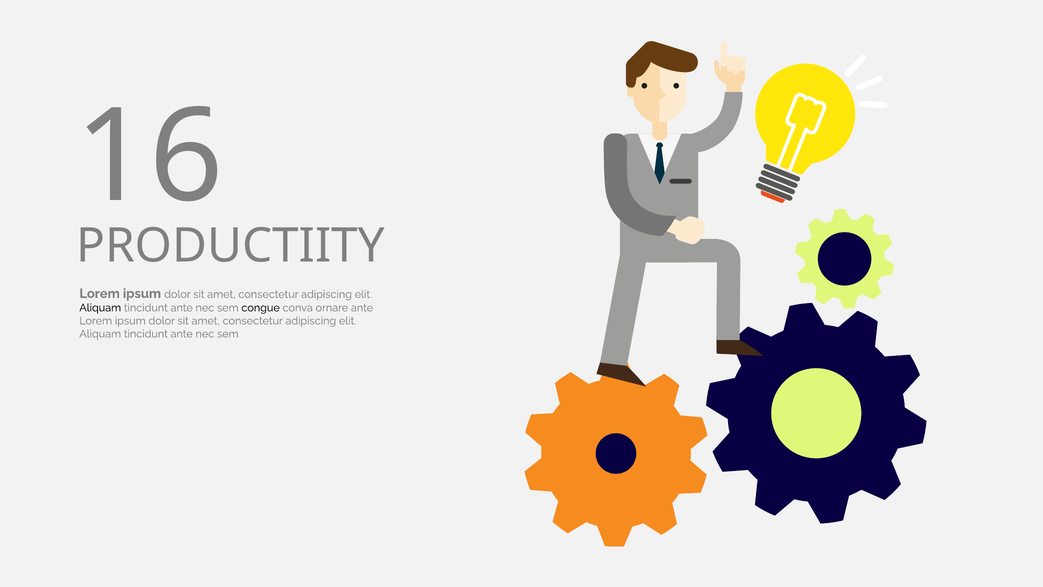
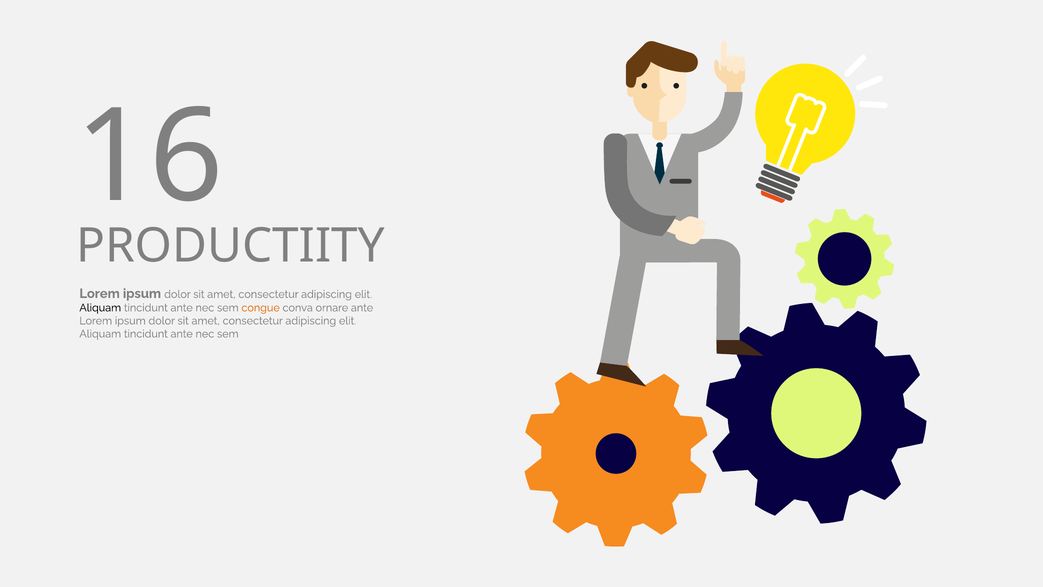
congue colour: black -> orange (261, 308)
